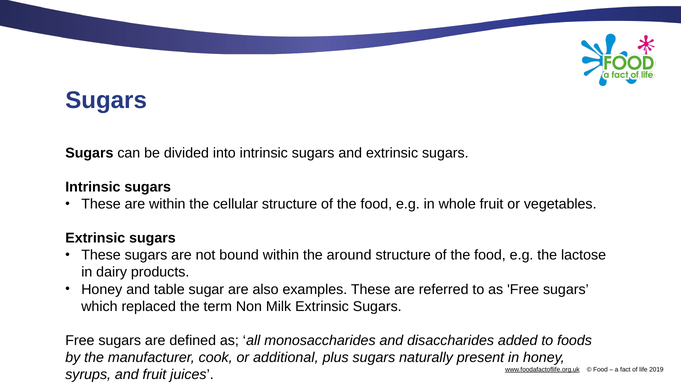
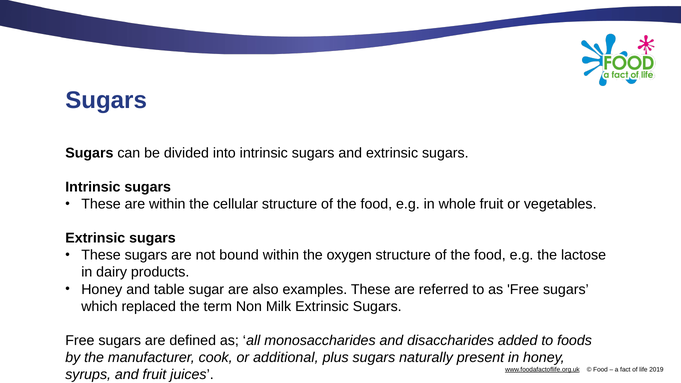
around: around -> oxygen (349, 255)
